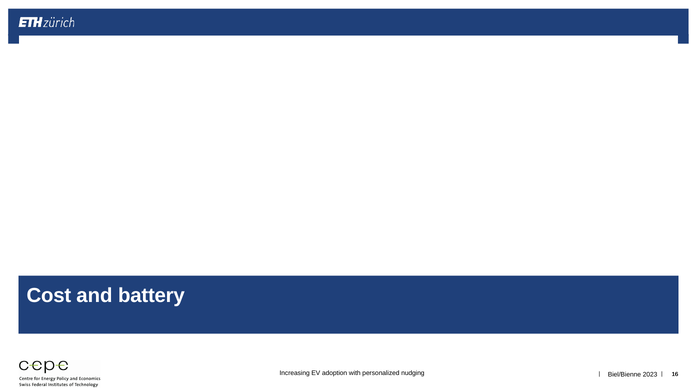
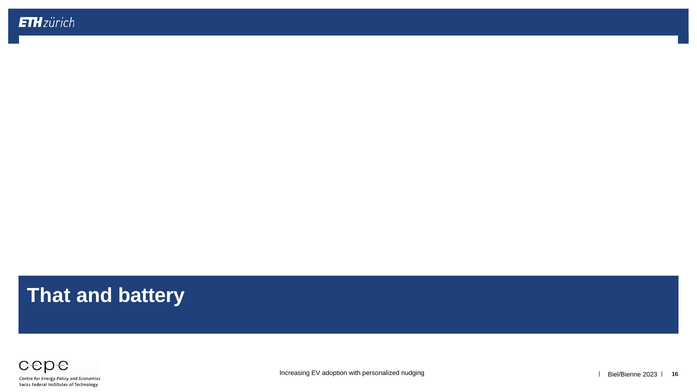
Cost: Cost -> That (49, 296)
